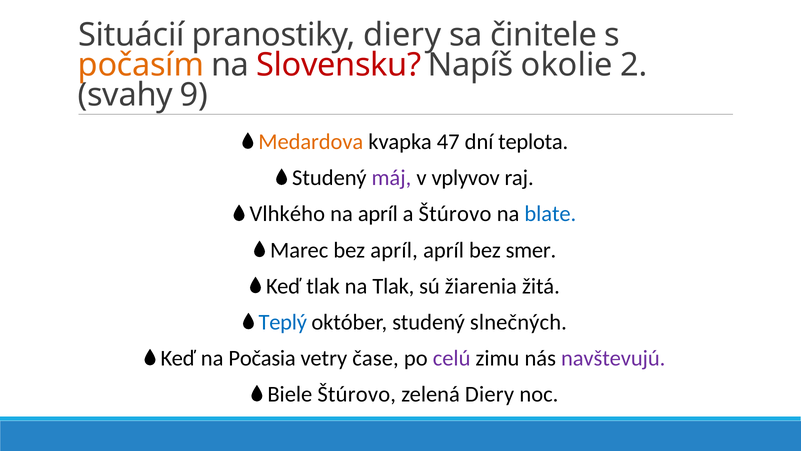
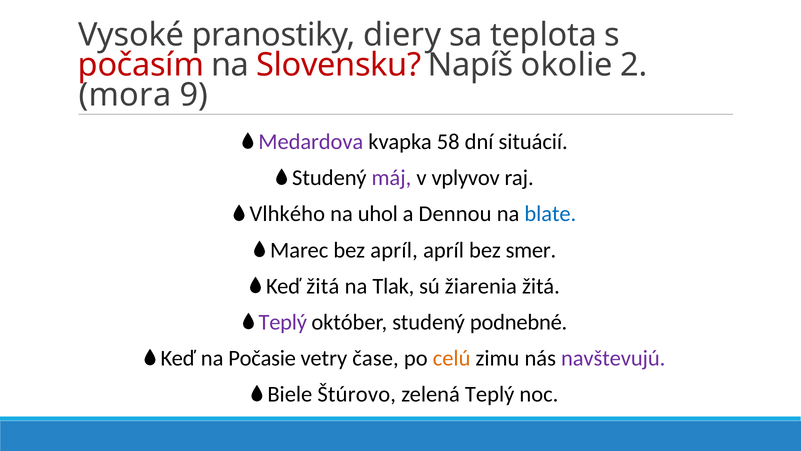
Situácií: Situácií -> Vysoké (131, 35)
činitele: činitele -> teplota (544, 35)
počasím colour: orange -> red (141, 65)
svahy: svahy -> mora (125, 95)
Medardova colour: orange -> purple (311, 142)
47: 47 -> 58 (448, 142)
teplota: teplota -> situácií (533, 142)
na apríl: apríl -> uhol (378, 214)
a Štúrovo: Štúrovo -> Dennou (455, 214)
Keď tlak: tlak -> žitá (323, 286)
Teplý colour: blue -> purple (283, 322)
slnečných: slnečných -> podnebné (519, 322)
Počasia: Počasia -> Počasie (262, 358)
celú colour: purple -> orange (452, 358)
zelená Diery: Diery -> Teplý (490, 394)
